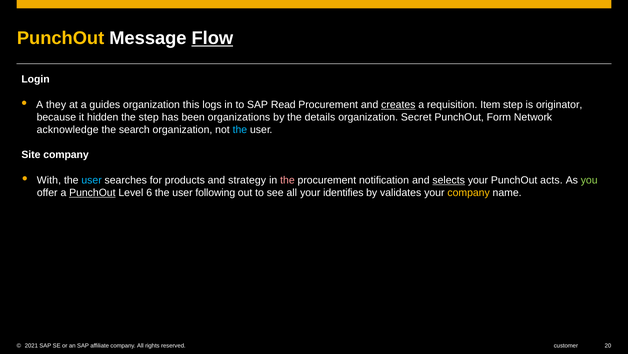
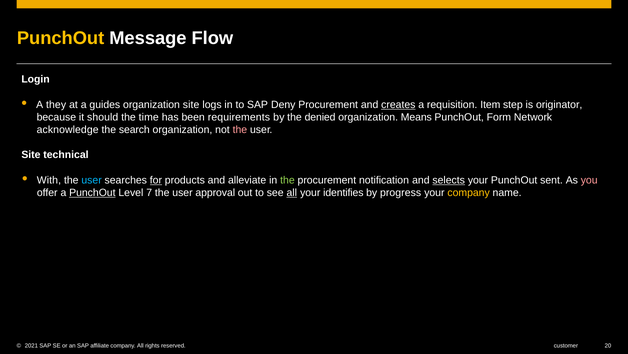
Flow underline: present -> none (212, 38)
organization this: this -> site (191, 105)
Read: Read -> Deny (283, 105)
hidden: hidden -> should (103, 117)
the step: step -> time (149, 117)
organizations: organizations -> requirements (239, 117)
details: details -> denied (320, 117)
Secret: Secret -> Means (416, 117)
the colour: light blue -> pink (240, 129)
Site company: company -> technical (66, 155)
for underline: none -> present (156, 180)
strategy: strategy -> alleviate (247, 180)
the colour: pink -> light green (287, 180)
acts: acts -> sent (552, 180)
you colour: light green -> pink (589, 180)
6: 6 -> 7 (149, 192)
following: following -> approval (215, 192)
all underline: none -> present (292, 192)
validates: validates -> progress (401, 192)
